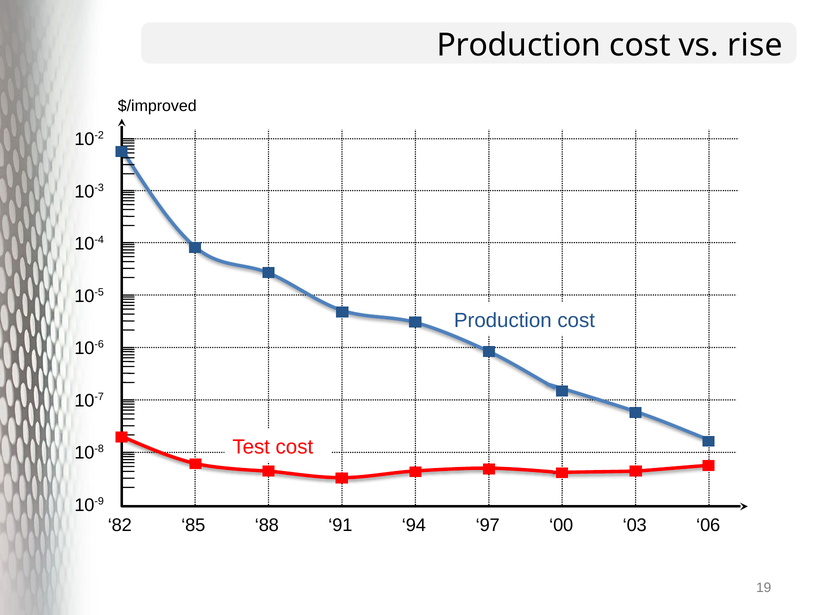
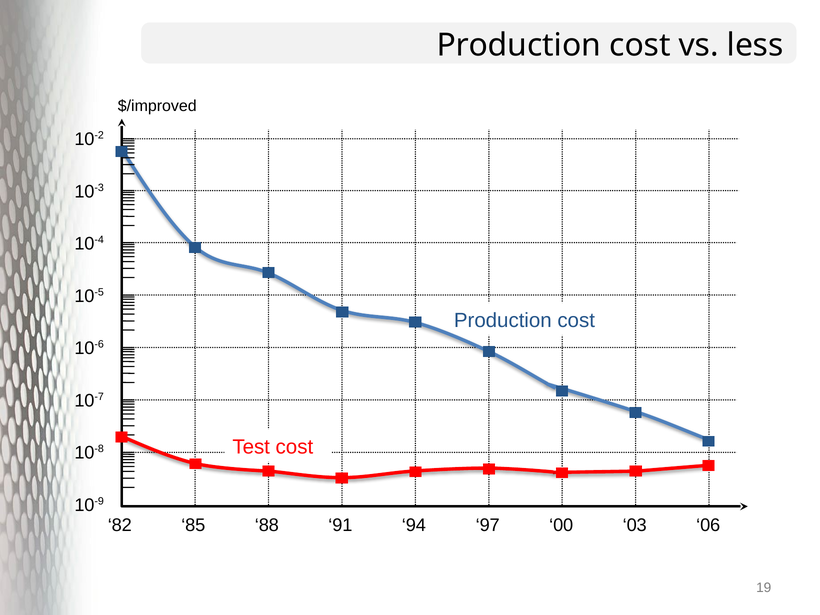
rise: rise -> less (755, 45)
